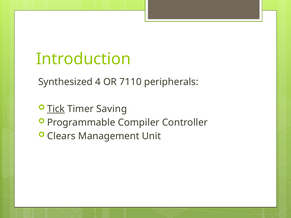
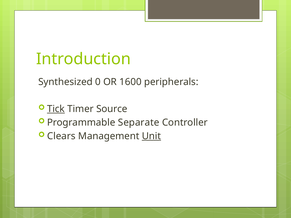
4: 4 -> 0 (98, 82)
7110: 7110 -> 1600 (130, 82)
Saving: Saving -> Source (112, 109)
Compiler: Compiler -> Separate (139, 123)
Unit underline: none -> present (151, 136)
